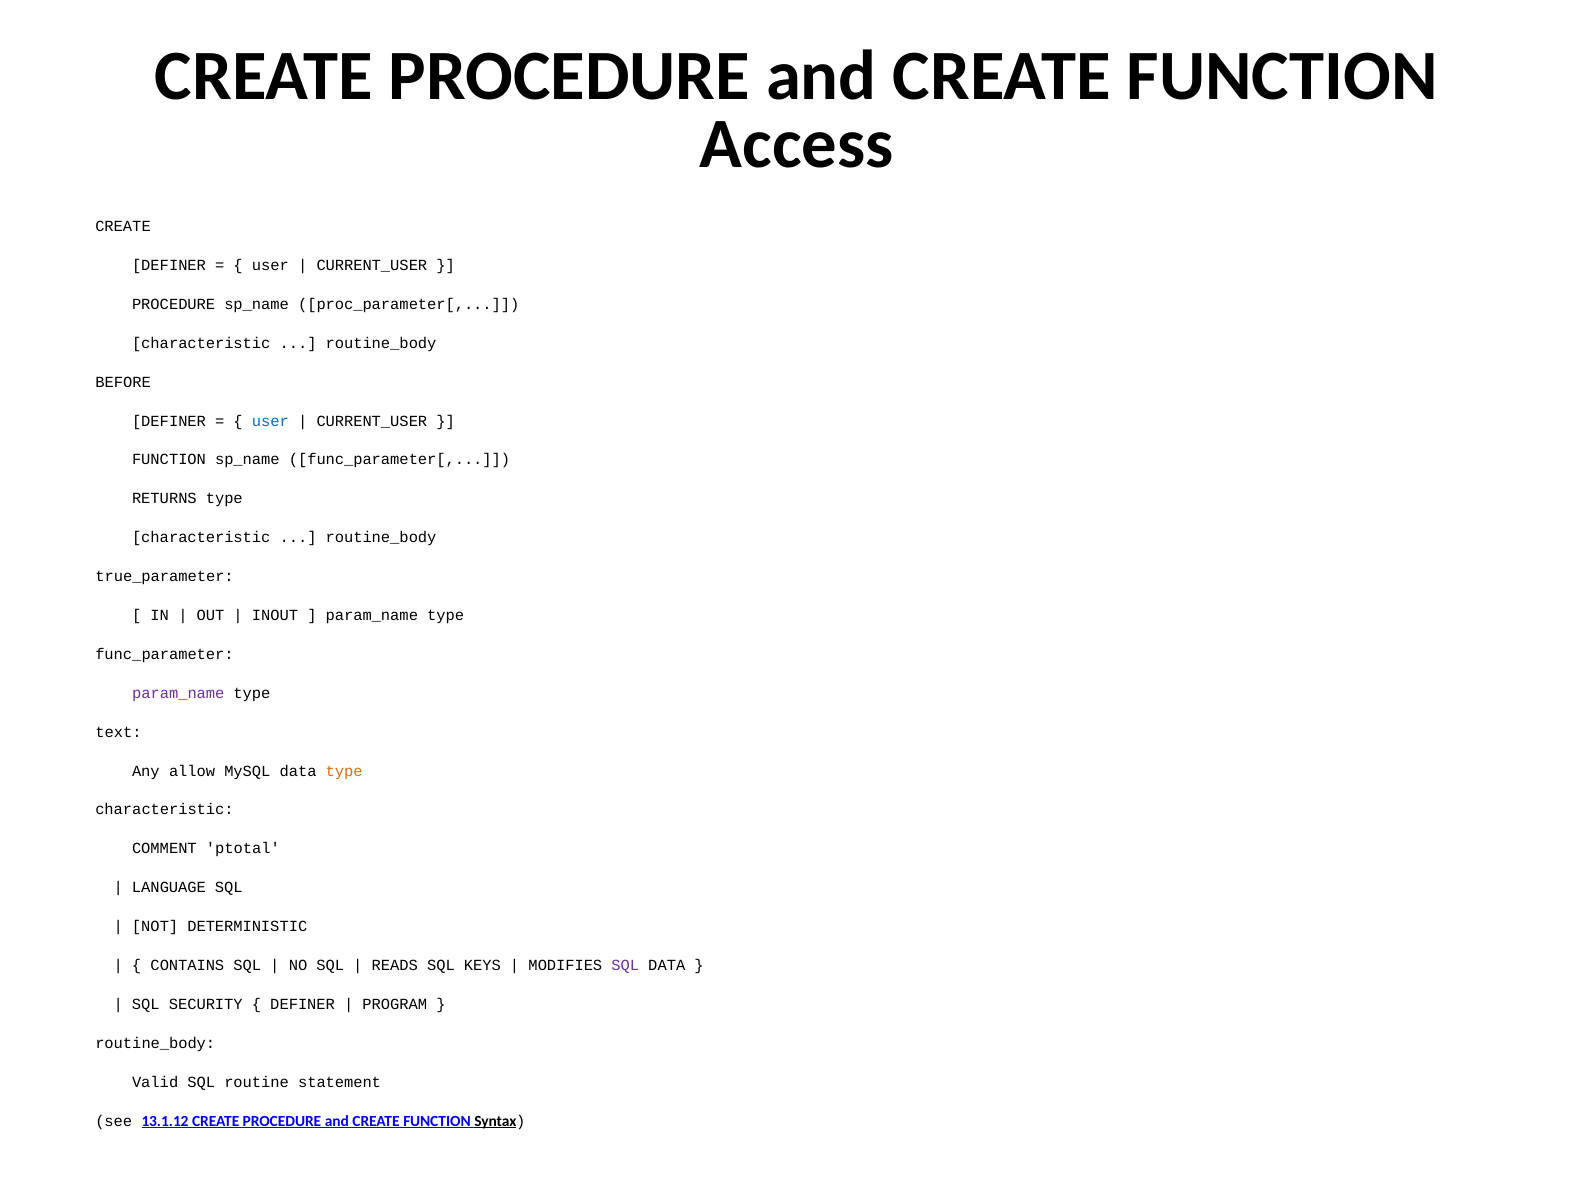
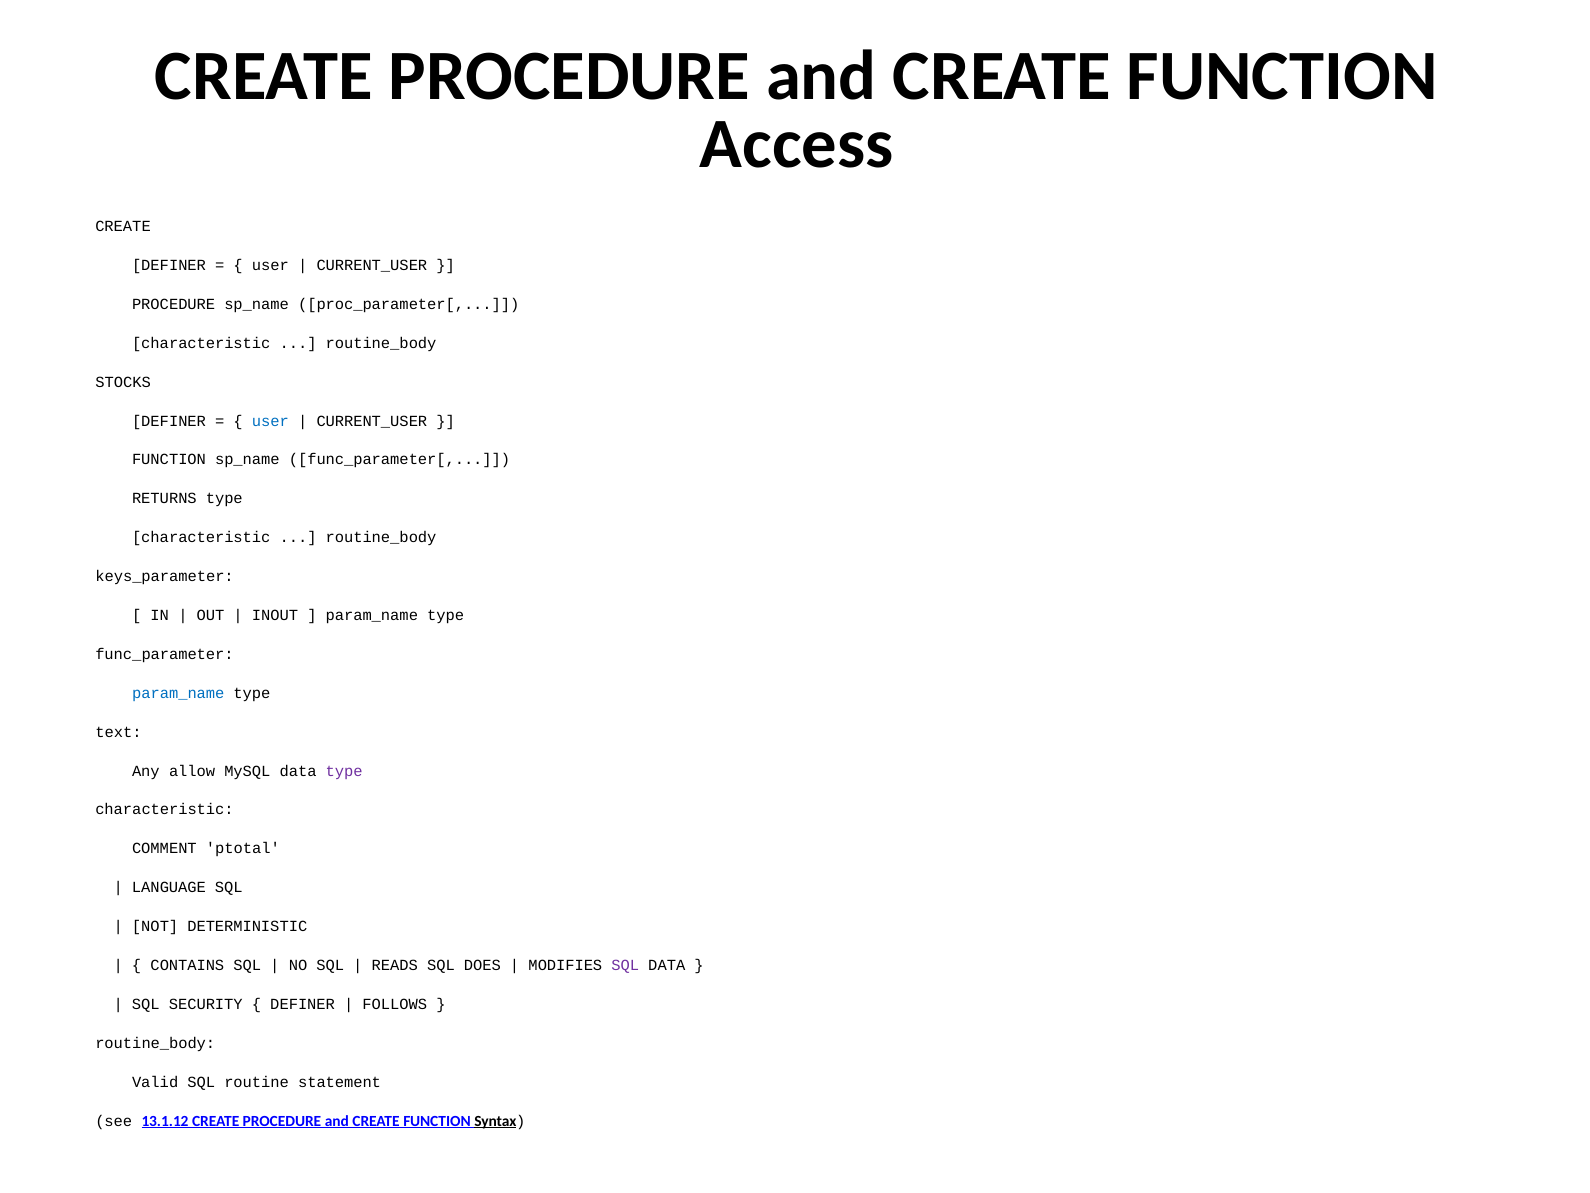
BEFORE: BEFORE -> STOCKS (123, 382)
true_parameter: true_parameter -> keys_parameter (165, 576)
param_name colour: purple -> blue (178, 693)
type colour: orange -> purple (344, 771)
KEYS: KEYS -> DOES (482, 965)
PROGRAM: PROGRAM -> FOLLOWS (395, 1004)
